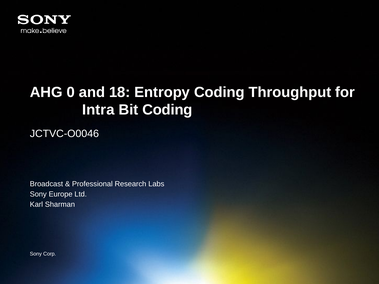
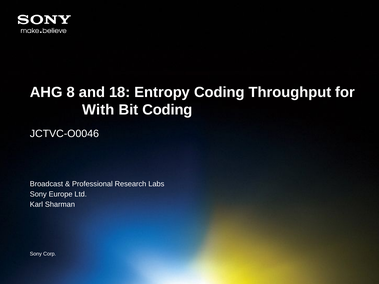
0: 0 -> 8 (71, 92)
Intra: Intra -> With (98, 110)
